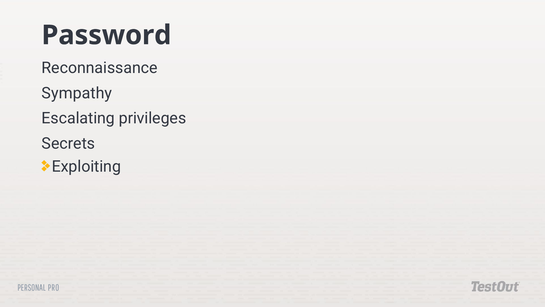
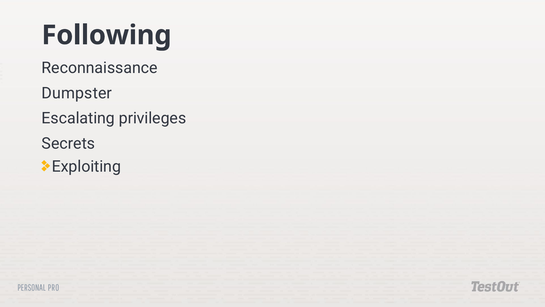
Password: Password -> Following (106, 35)
Sympathy: Sympathy -> Dumpster (77, 93)
